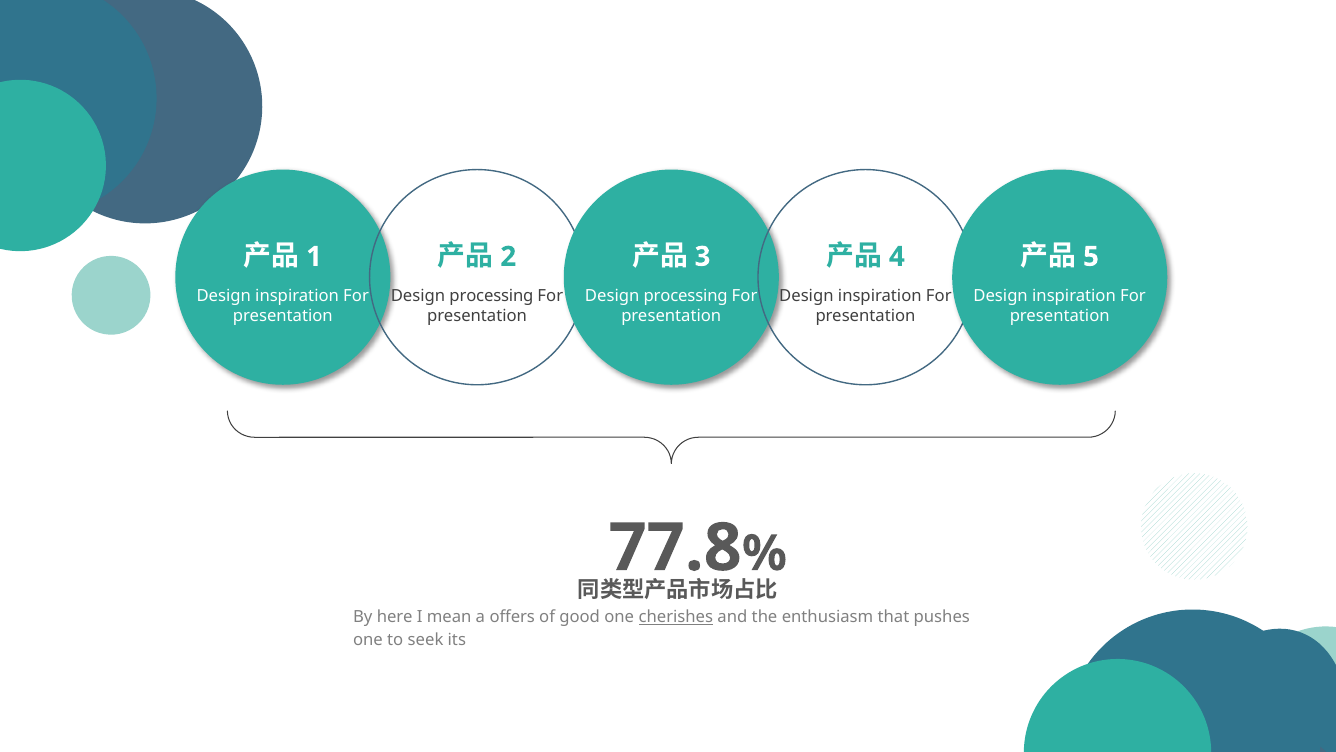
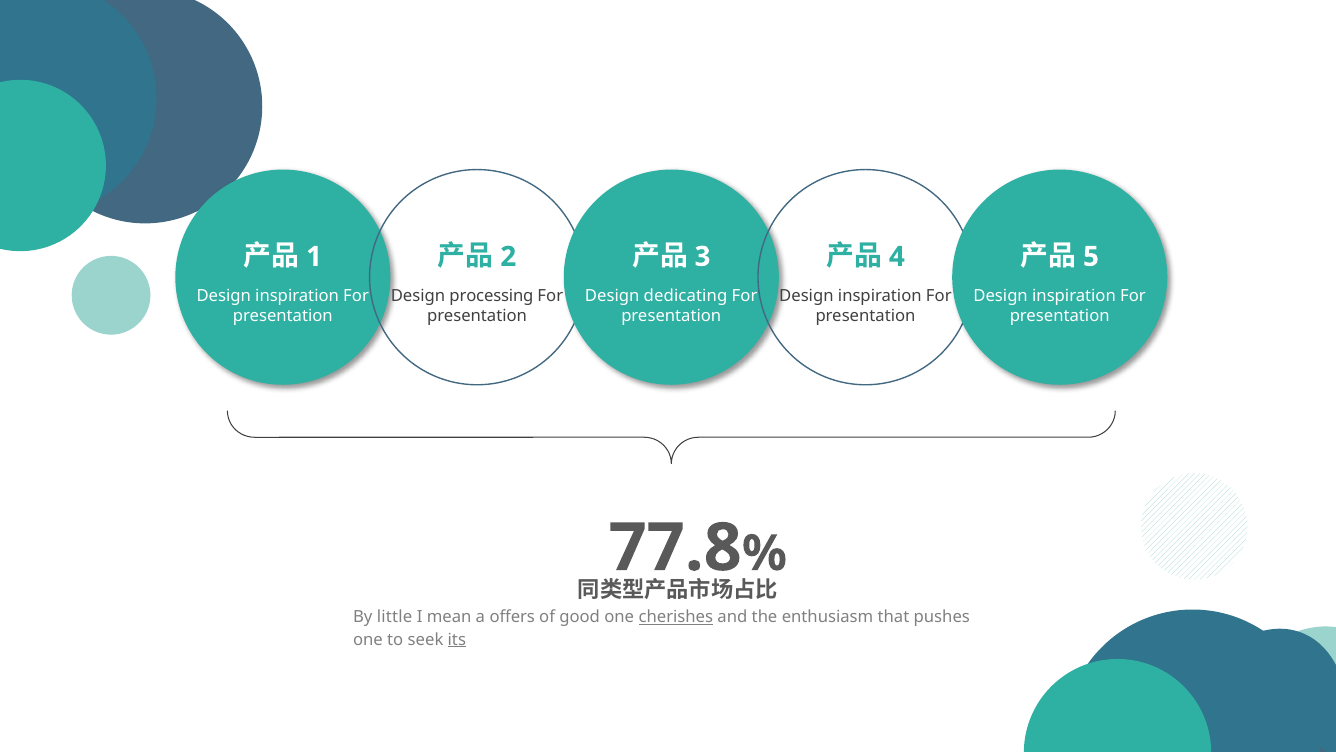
processing: processing -> dedicating (686, 296)
here: here -> little (395, 617)
its underline: none -> present (457, 639)
